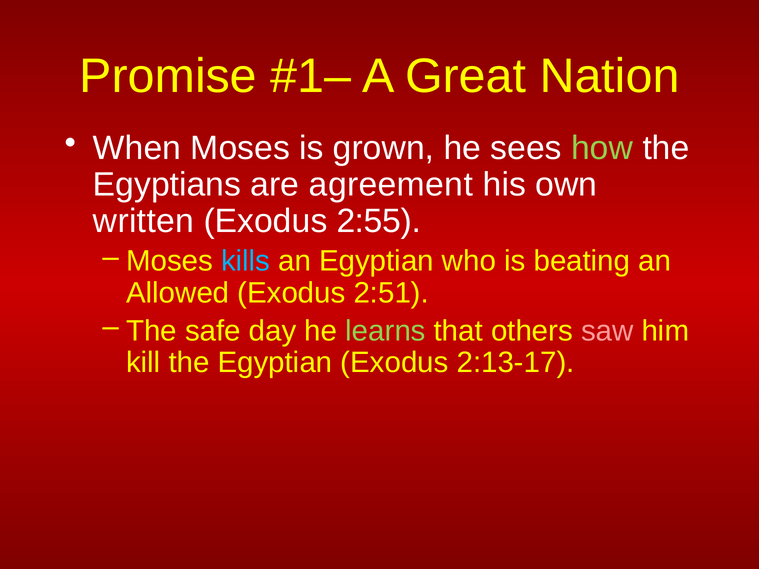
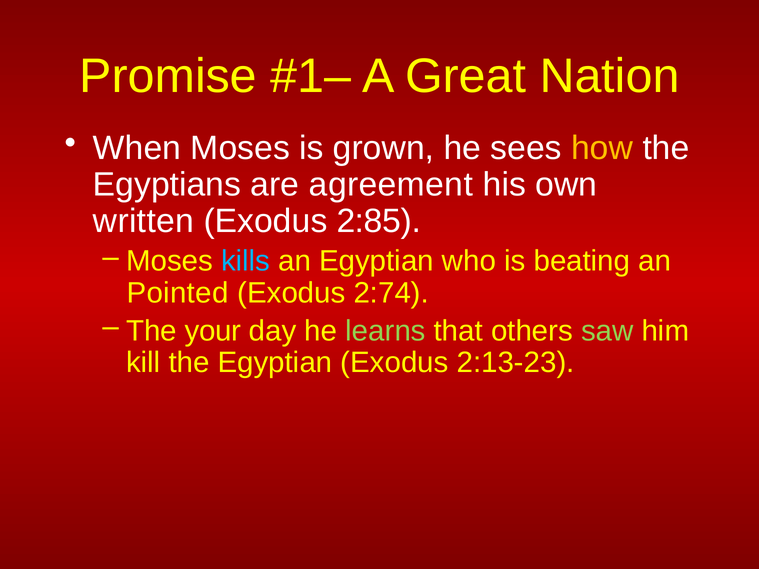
how colour: light green -> yellow (602, 148)
2:55: 2:55 -> 2:85 (379, 221)
Allowed: Allowed -> Pointed (178, 293)
2:51: 2:51 -> 2:74 (391, 293)
safe: safe -> your (213, 331)
saw colour: pink -> light green (607, 331)
2:13-17: 2:13-17 -> 2:13-23 (516, 363)
